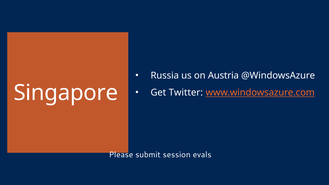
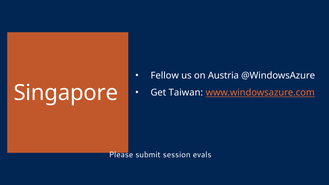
Russia: Russia -> Fellow (165, 75)
Twitter: Twitter -> Taiwan (186, 93)
